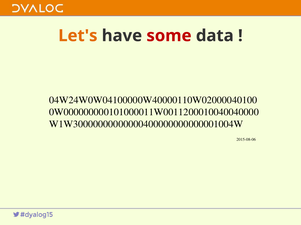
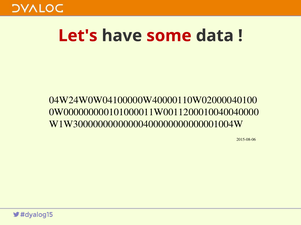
Let's colour: orange -> red (78, 36)
